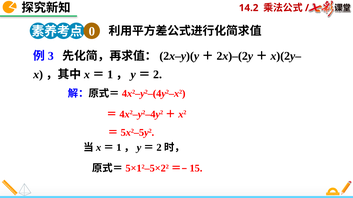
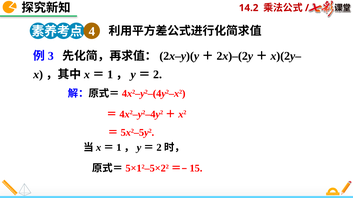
0: 0 -> 4 (92, 32)
